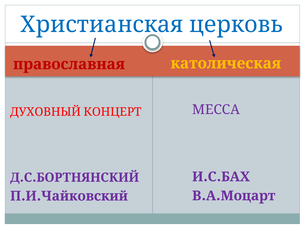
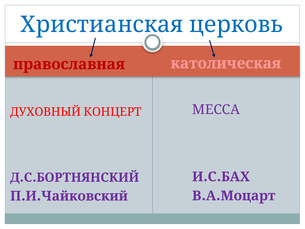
католическая colour: yellow -> pink (226, 63)
